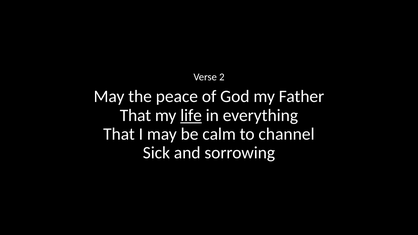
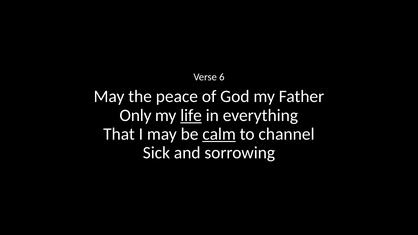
2: 2 -> 6 (222, 77)
That: That -> Only (135, 115)
calm underline: none -> present (219, 134)
